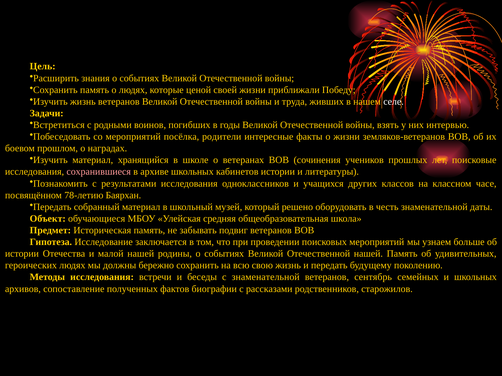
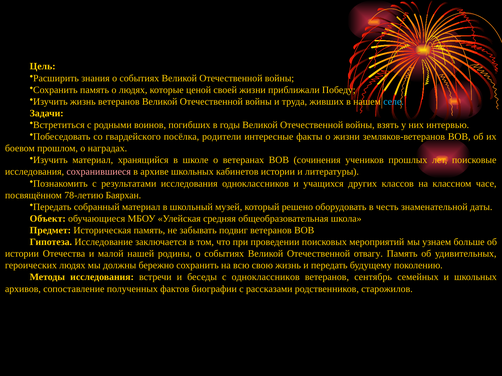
селе colour: white -> light blue (394, 102)
со мероприятий: мероприятий -> гвардейского (133, 137)
Отечественной нашей: нашей -> отвагу (368, 254)
с знаменательной: знаменательной -> одноклассников (266, 277)
